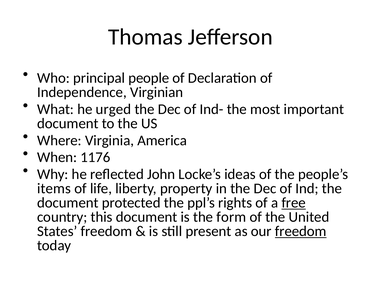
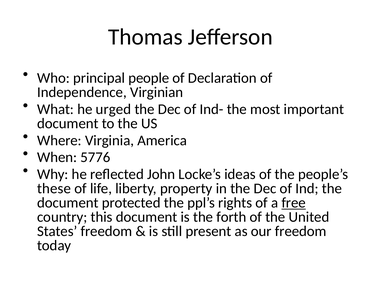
1176: 1176 -> 5776 (95, 157)
items: items -> these (54, 188)
form: form -> forth (231, 217)
freedom underline: present -> none (301, 231)
